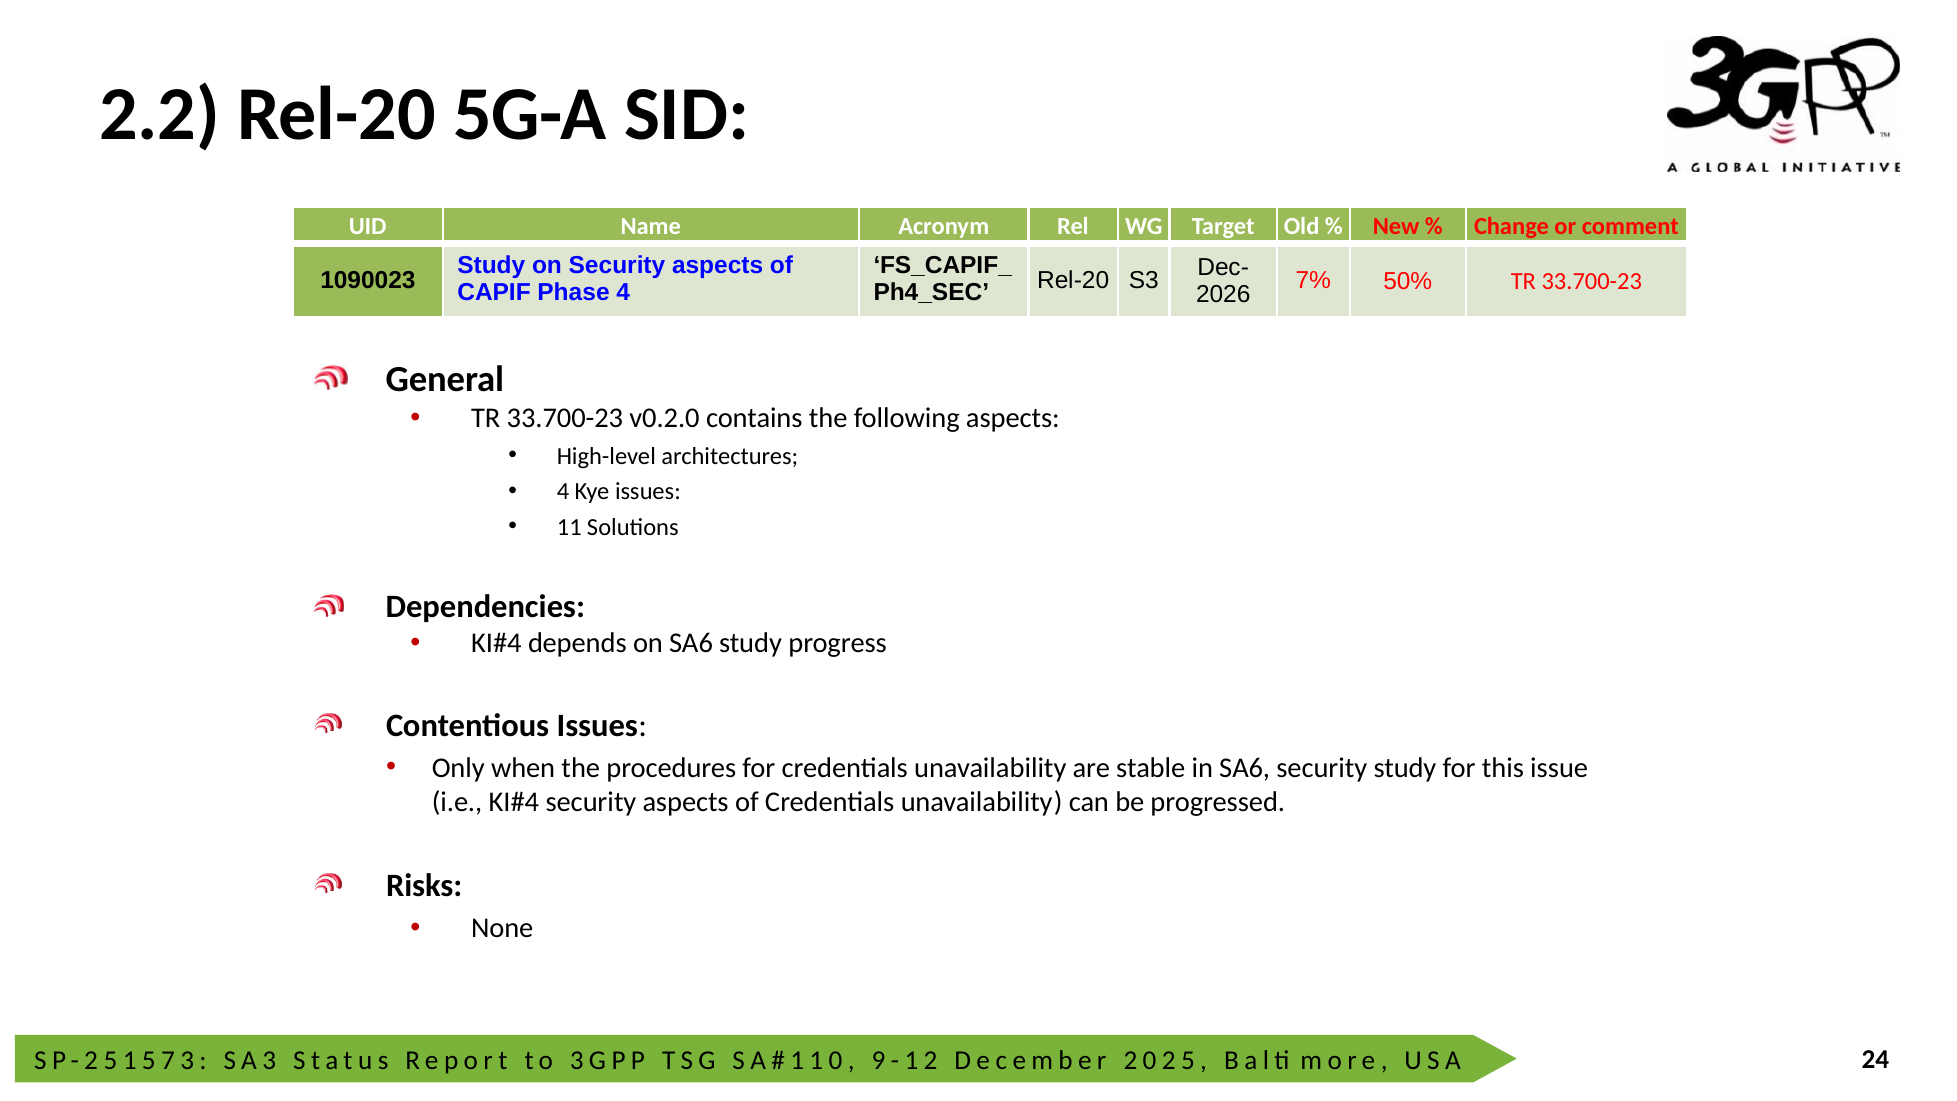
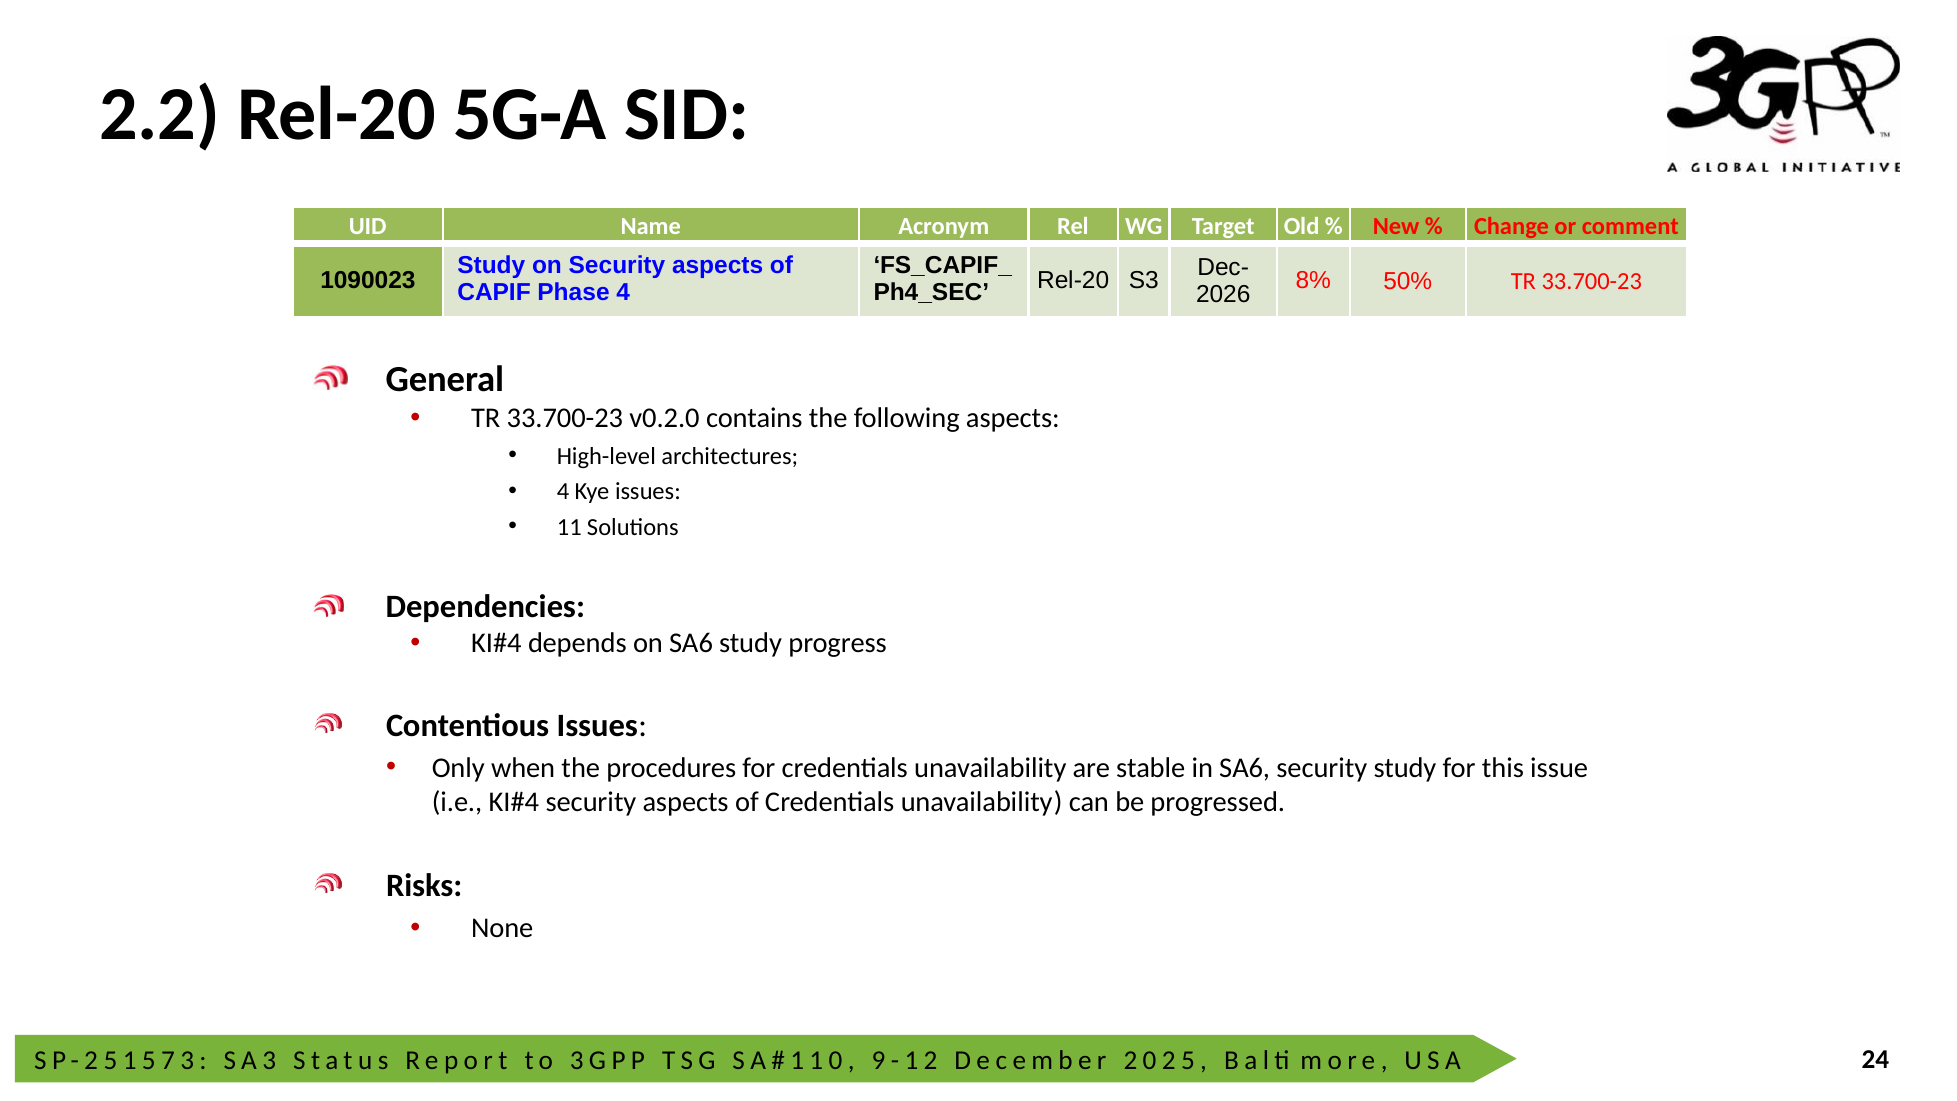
7%: 7% -> 8% (1313, 281)
